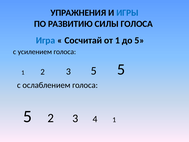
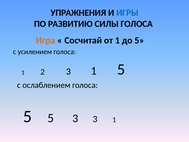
Игра colour: blue -> orange (46, 40)
2 3 5: 5 -> 1 (94, 71)
5 2: 2 -> 5 (51, 118)
3 4: 4 -> 3 (95, 119)
